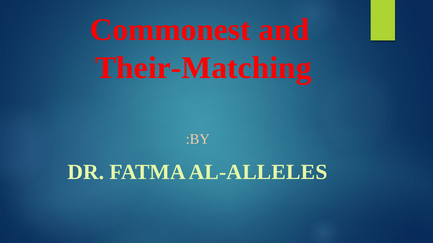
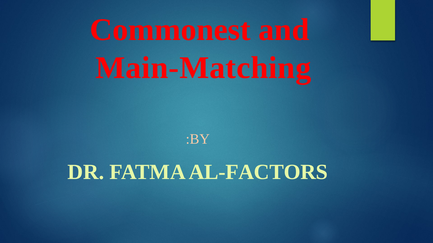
Their-Matching: Their-Matching -> Main-Matching (203, 68)
AL-ALLELES: AL-ALLELES -> AL-FACTORS (258, 172)
